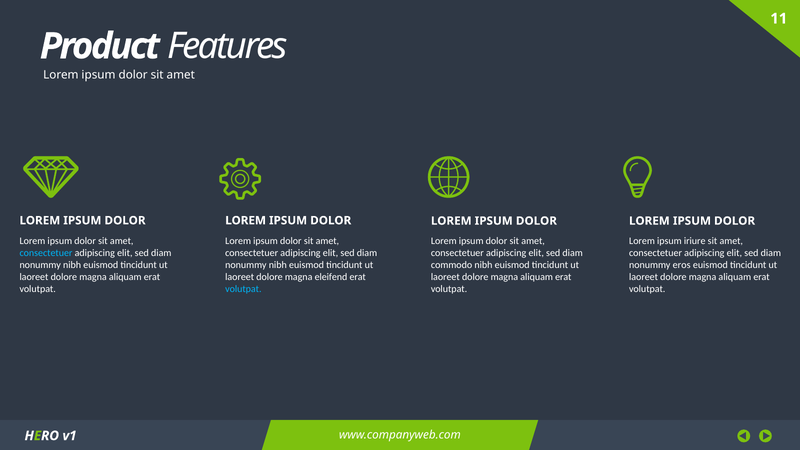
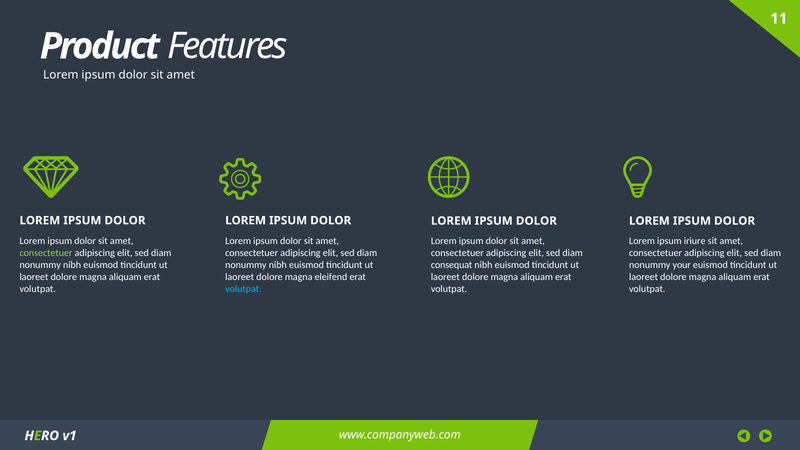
consectetuer colour: light blue -> light green (46, 253)
commodo: commodo -> consequat (452, 265)
eros: eros -> your (682, 265)
